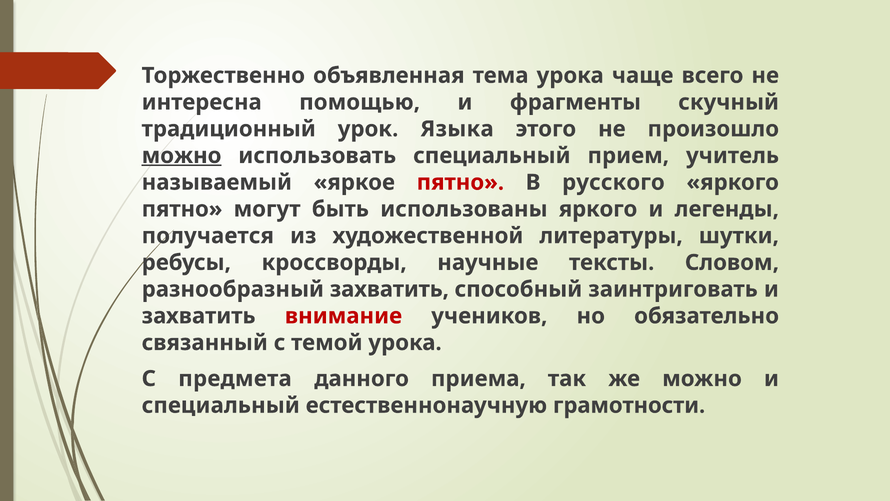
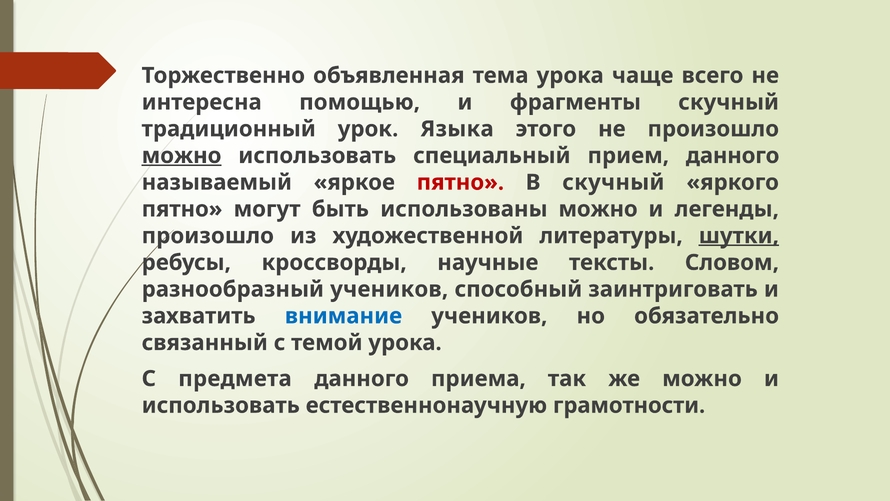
прием учитель: учитель -> данного (733, 156)
В русского: русского -> скучный (613, 182)
использованы яркого: яркого -> можно (598, 209)
получается: получается -> произошло (208, 236)
шутки underline: none -> present (739, 236)
разнообразный захватить: захватить -> учеников (389, 289)
внимание colour: red -> blue (343, 316)
специальный: специальный -> использовать (221, 405)
